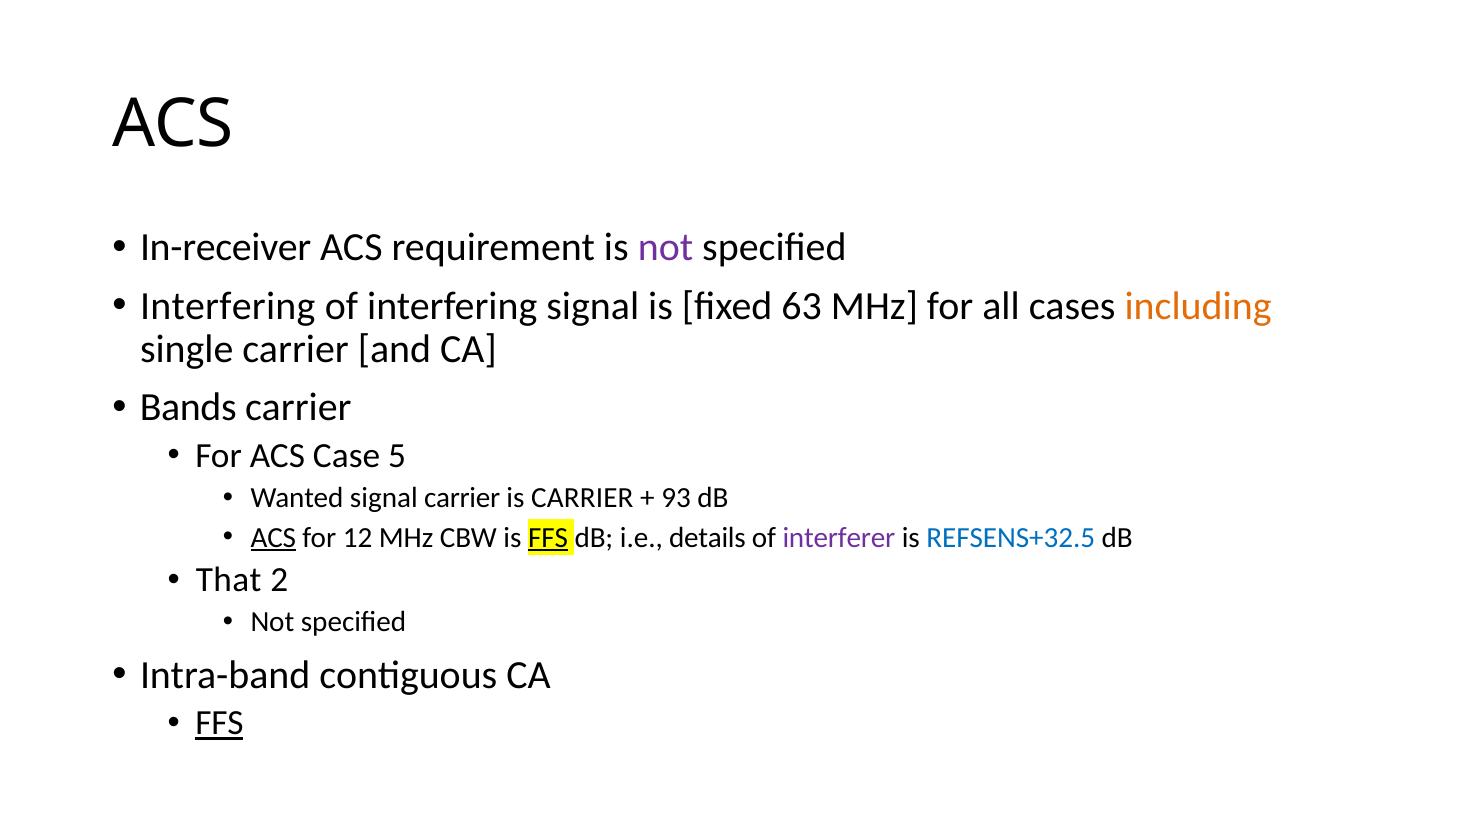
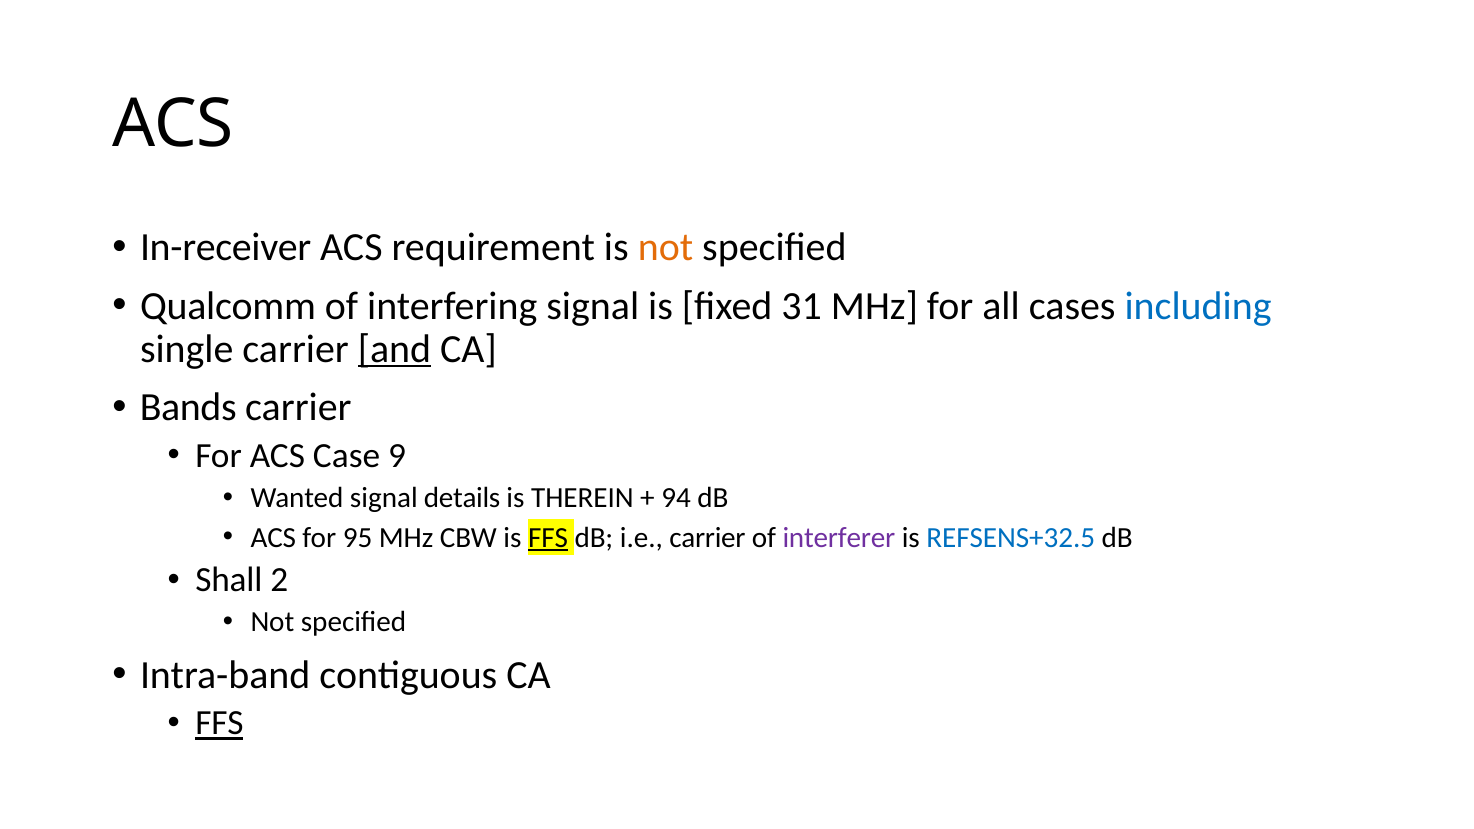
not colour: purple -> orange (665, 248)
Interfering: Interfering -> Qualcomm (228, 306)
63: 63 -> 31 (802, 306)
including colour: orange -> blue (1198, 306)
and underline: none -> present (394, 349)
5: 5 -> 9 (397, 456)
signal carrier: carrier -> details (462, 498)
is CARRIER: CARRIER -> THEREIN (582, 498)
93: 93 -> 94 (676, 498)
ACS underline: present -> none (273, 538)
12: 12 -> 95 (358, 538)
i.e details: details -> carrier (707, 538)
That: That -> Shall (229, 580)
